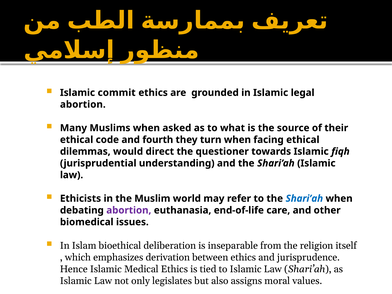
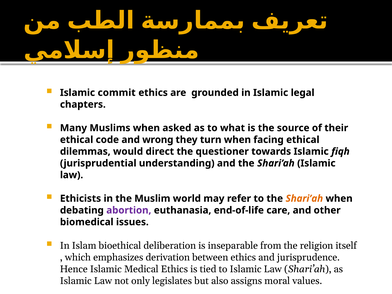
abortion: abortion -> chapters (83, 104)
fourth: fourth -> wrong (158, 140)
Shari’ah colour: blue -> orange (304, 199)
